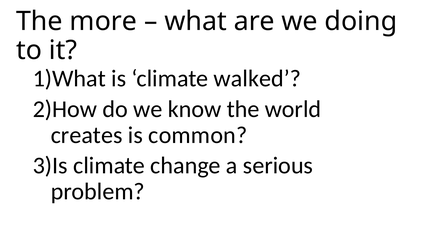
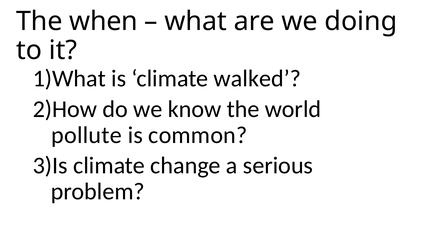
more: more -> when (104, 22)
creates: creates -> pollute (87, 135)
